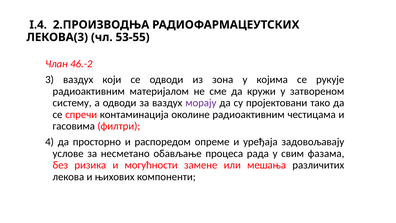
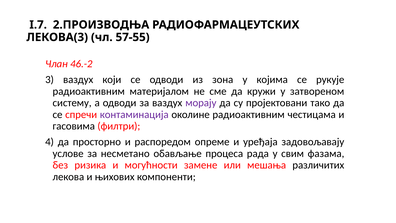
I.4: I.4 -> I.7 (38, 25)
53-55: 53-55 -> 57-55 (133, 37)
контаминација colour: black -> purple (134, 114)
